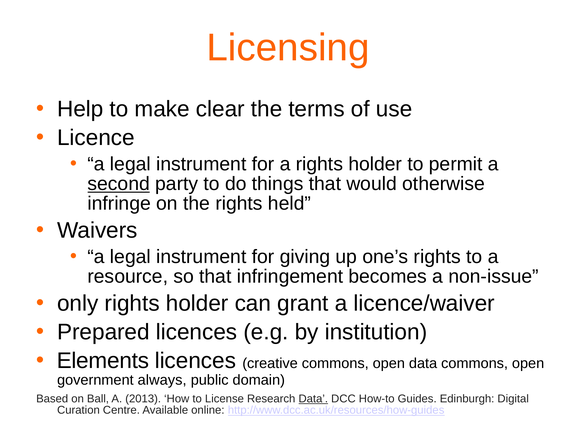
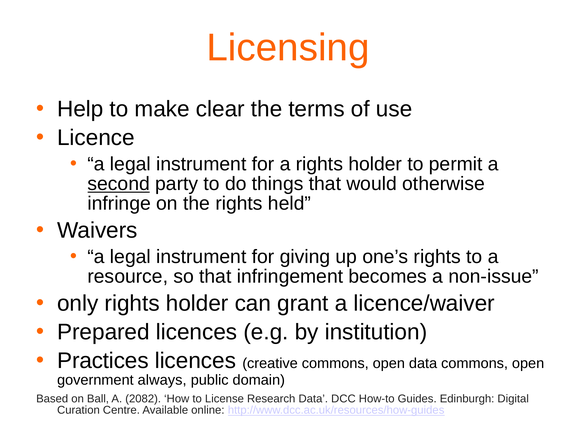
Elements: Elements -> Practices (103, 361)
2013: 2013 -> 2082 (143, 399)
Data underline: present -> none (313, 399)
